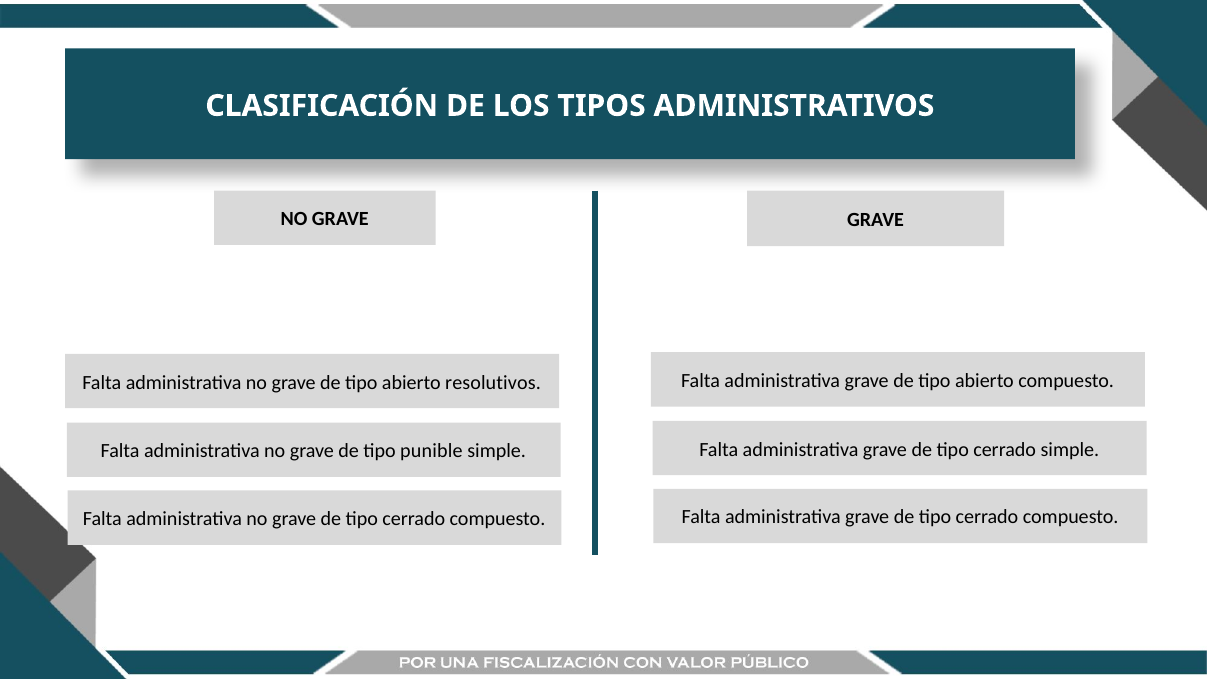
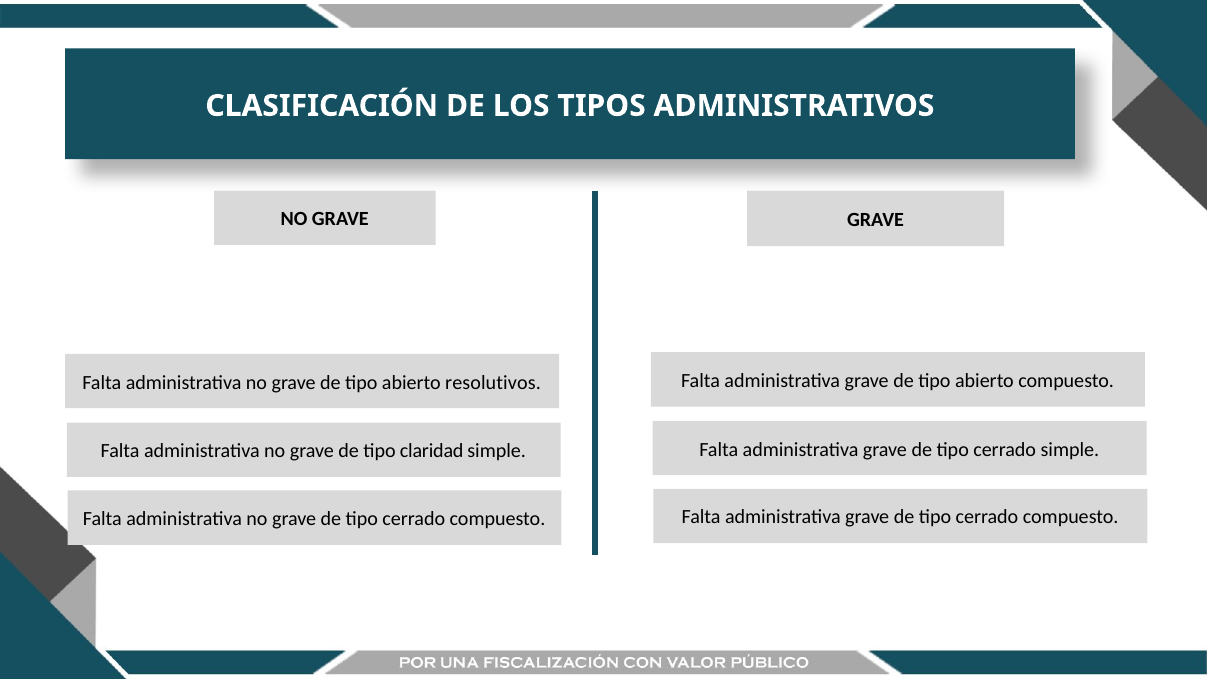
punible: punible -> claridad (432, 451)
